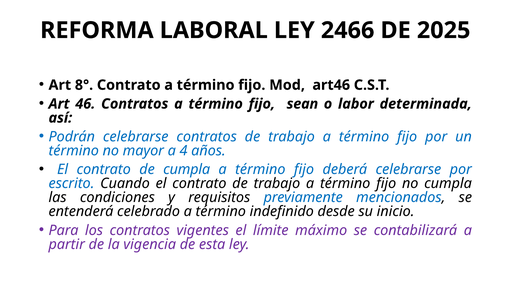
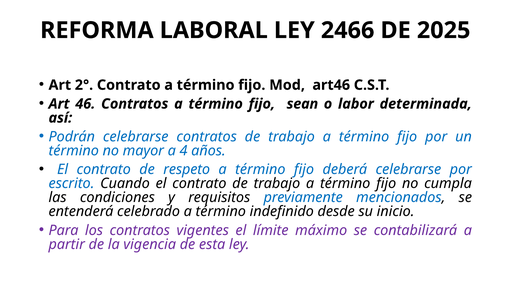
8°: 8° -> 2° (84, 85)
de cumpla: cumpla -> respeto (187, 169)
